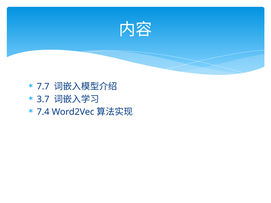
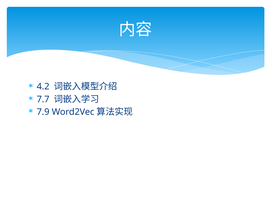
7.7: 7.7 -> 4.2 (43, 87)
3.7: 3.7 -> 7.7 (43, 99)
7.4: 7.4 -> 7.9 (43, 112)
